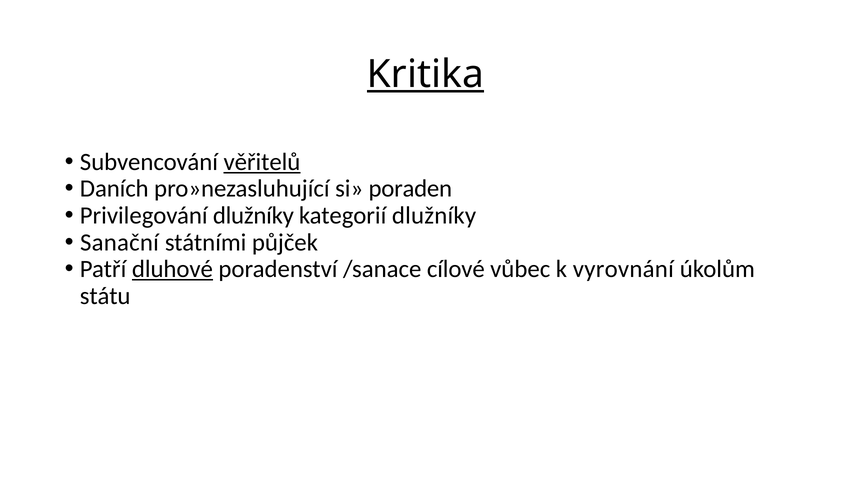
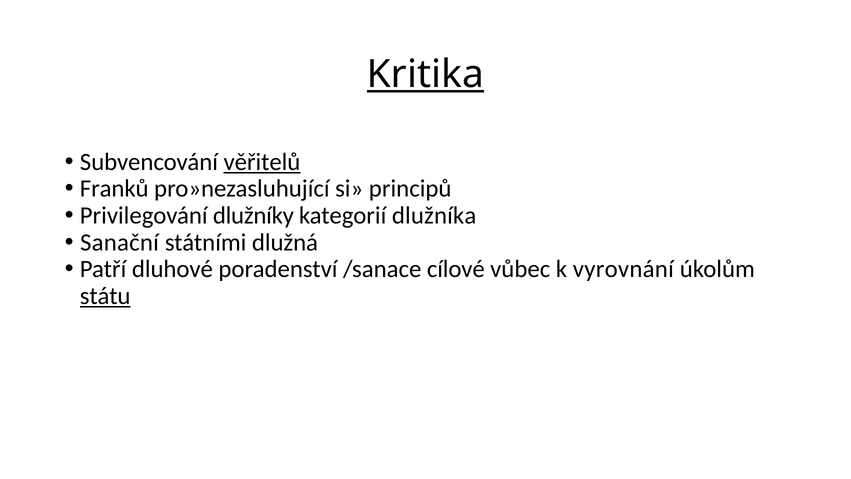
Daních: Daních -> Franků (114, 189)
poraden: poraden -> principů (410, 189)
kategorií dlužníky: dlužníky -> dlužníka (434, 215)
půjček: půjček -> dlužná (285, 242)
dluhové underline: present -> none (172, 269)
státu underline: none -> present (105, 296)
